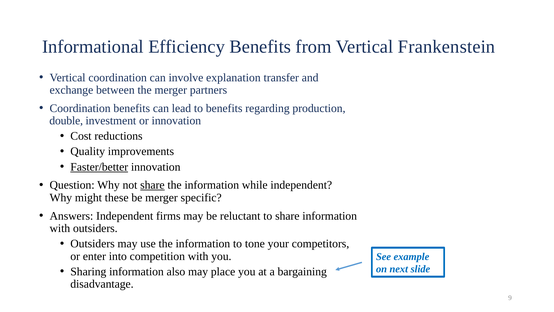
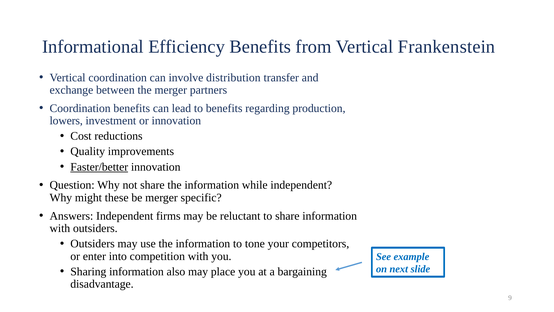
explanation: explanation -> distribution (233, 77)
double: double -> lowers (66, 121)
share underline: present -> none (152, 185)
